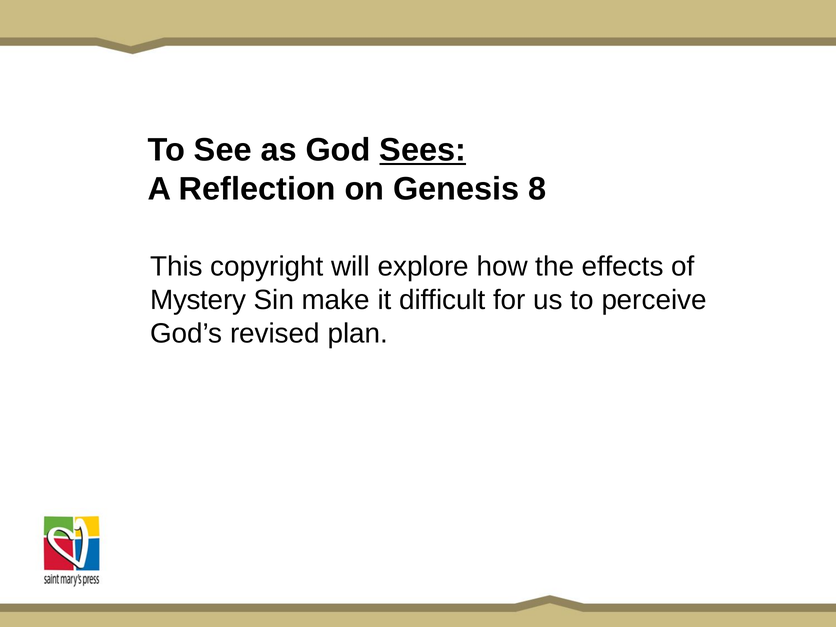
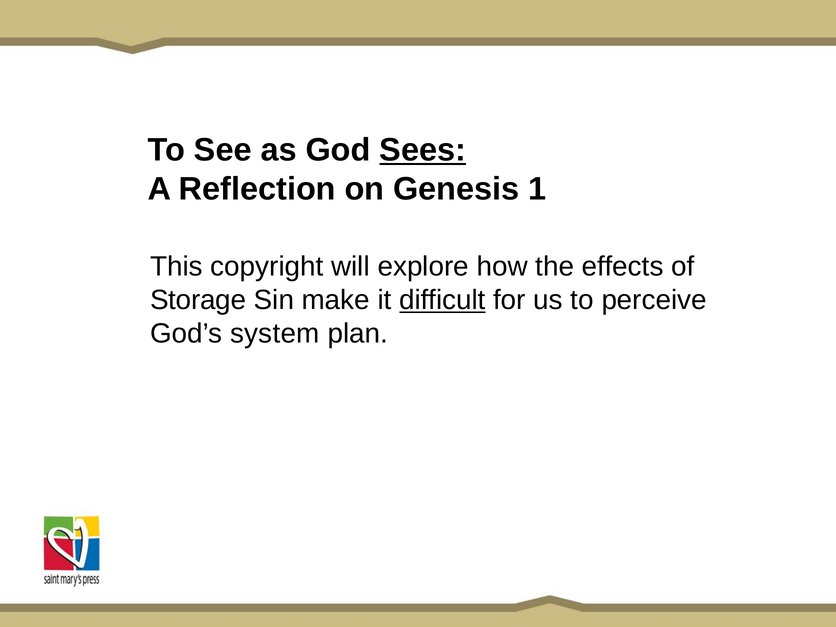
8: 8 -> 1 (537, 189)
Mystery: Mystery -> Storage (198, 300)
difficult underline: none -> present (442, 300)
revised: revised -> system (275, 334)
